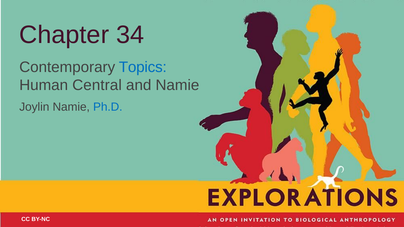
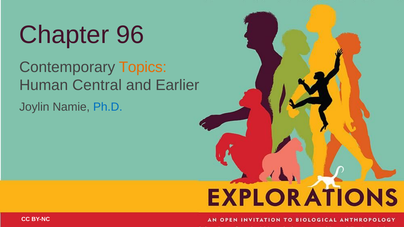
34: 34 -> 96 (130, 35)
Topics colour: blue -> orange (143, 67)
and Namie: Namie -> Earlier (177, 85)
